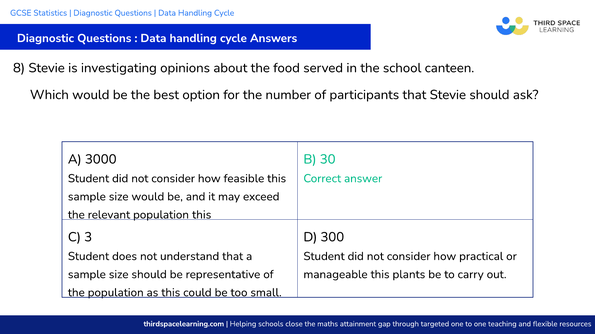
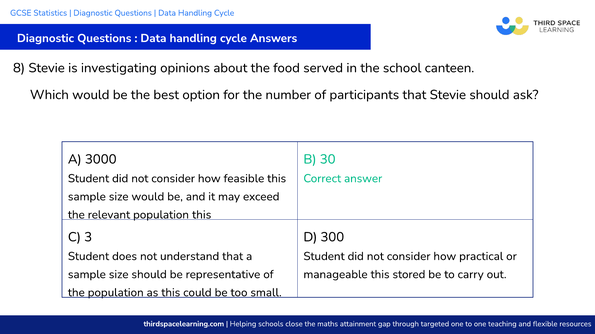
plants: plants -> stored (409, 275)
